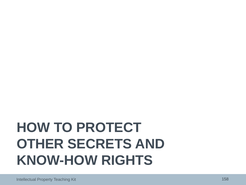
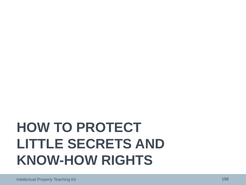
OTHER: OTHER -> LITTLE (40, 144)
